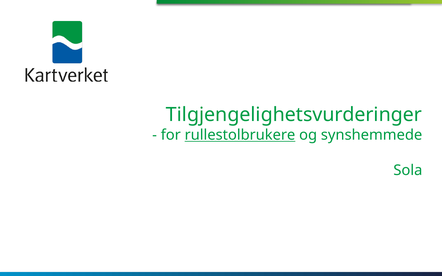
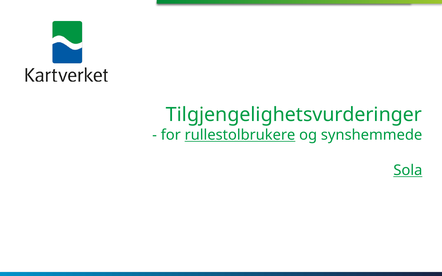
Sola underline: none -> present (408, 170)
